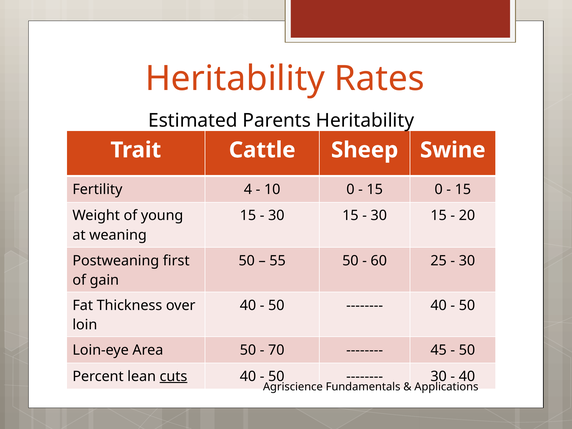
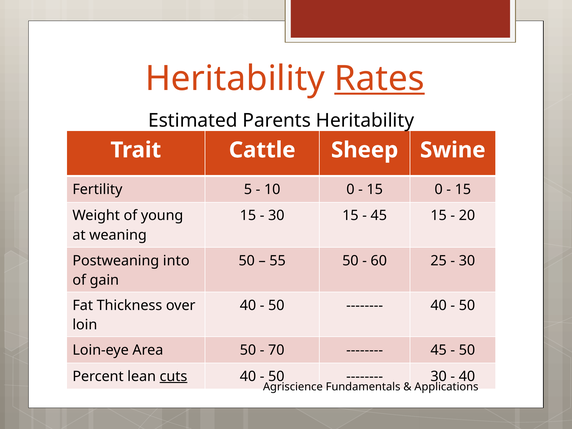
Rates underline: none -> present (379, 79)
4: 4 -> 5 (248, 189)
30: 30 -> 45 (379, 216)
first: first -> into (176, 261)
